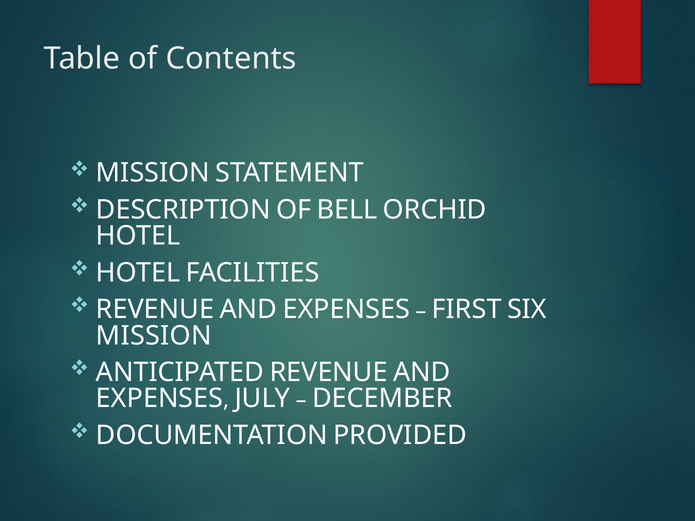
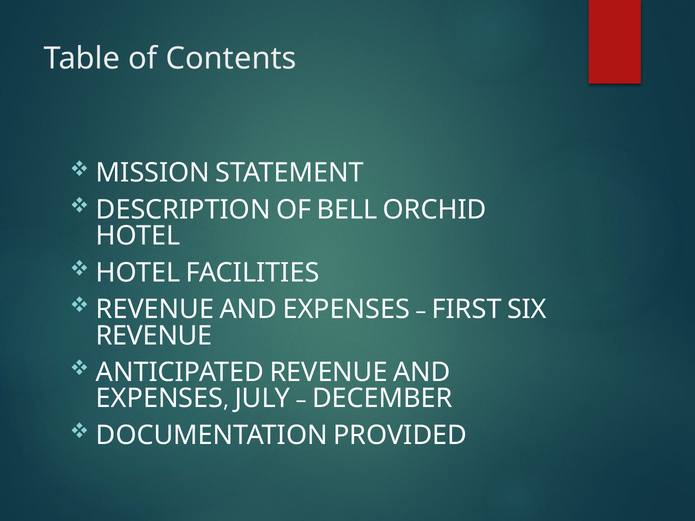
MISSION: MISSION -> REVENUE (154, 336)
